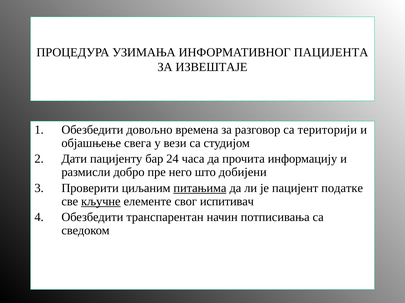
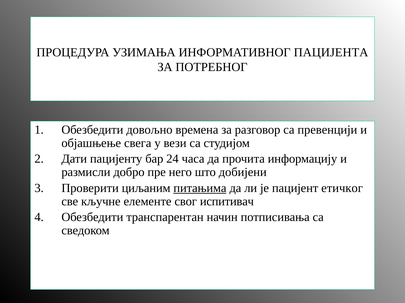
ИЗВЕШТАЈЕ: ИЗВЕШТАЈЕ -> ПОТРЕБНОГ (212, 67)
територији: територији -> превенцији (327, 130)
податке: податке -> етичког (342, 189)
кључне underline: present -> none (101, 202)
